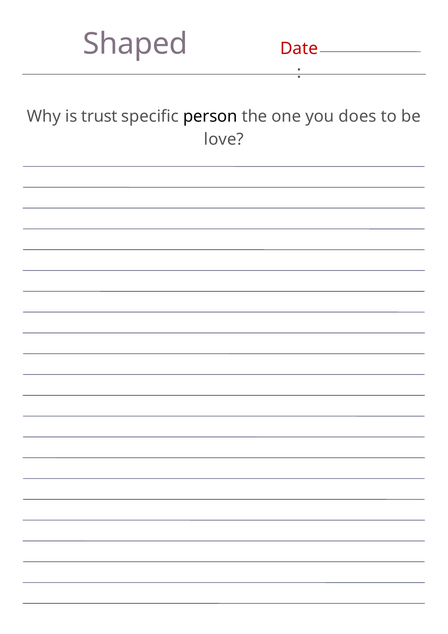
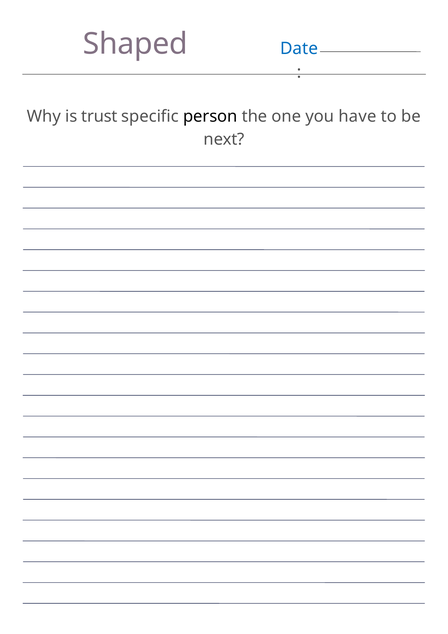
Date colour: red -> blue (299, 48)
does: does -> have (357, 116)
love: love -> next (224, 139)
